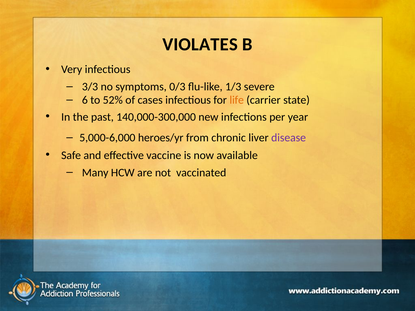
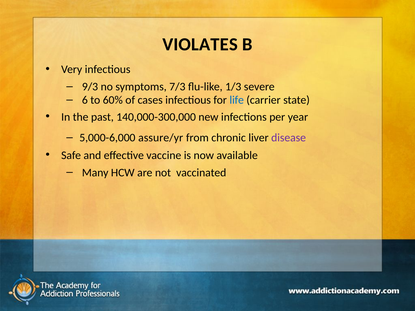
3/3: 3/3 -> 9/3 (90, 87)
0/3: 0/3 -> 7/3 (177, 87)
52%: 52% -> 60% (113, 100)
life colour: orange -> blue (237, 100)
heroes/yr: heroes/yr -> assure/yr (161, 138)
